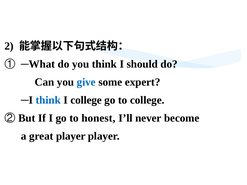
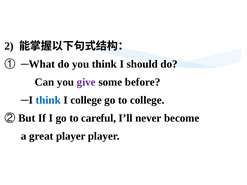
give colour: blue -> purple (86, 82)
expert: expert -> before (143, 82)
honest: honest -> careful (99, 118)
